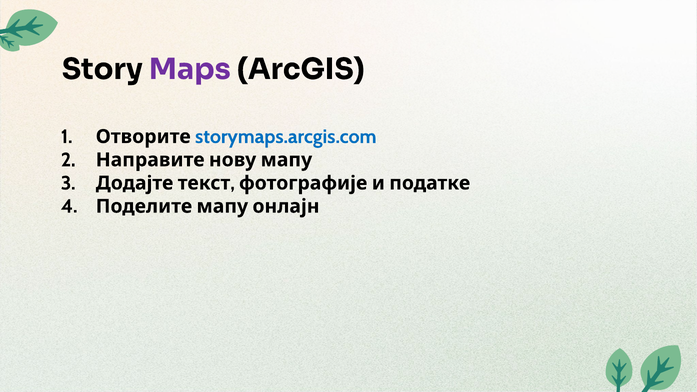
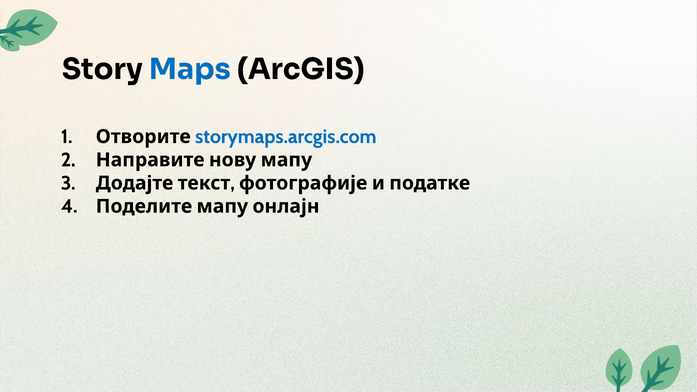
Maps colour: purple -> blue (190, 69)
